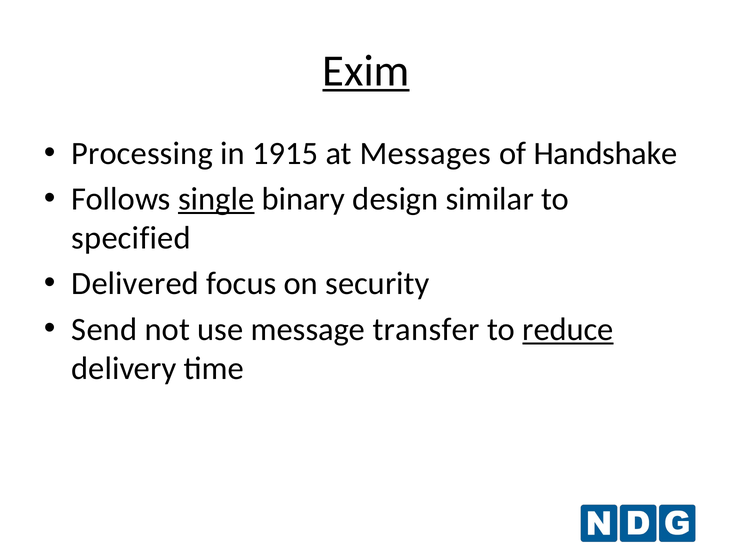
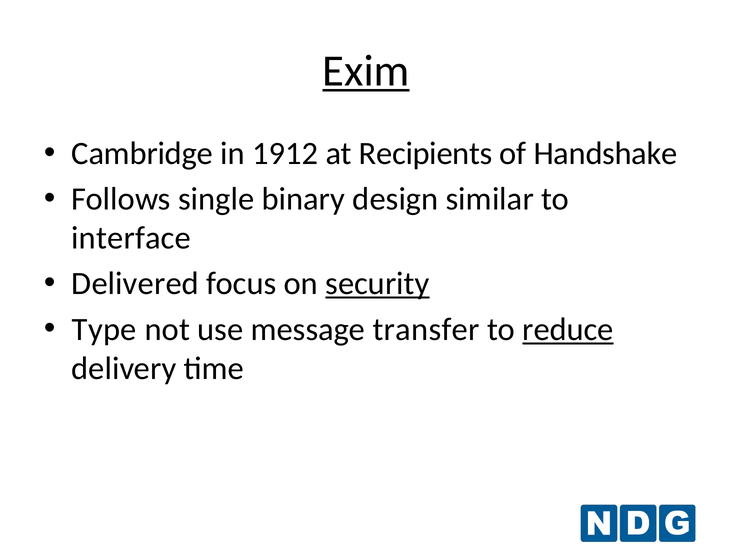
Processing: Processing -> Cambridge (142, 154)
1915: 1915 -> 1912 (285, 154)
Messages: Messages -> Recipients (426, 154)
single underline: present -> none (216, 199)
specified: specified -> interface (131, 238)
security underline: none -> present (377, 284)
Send: Send -> Type (104, 329)
